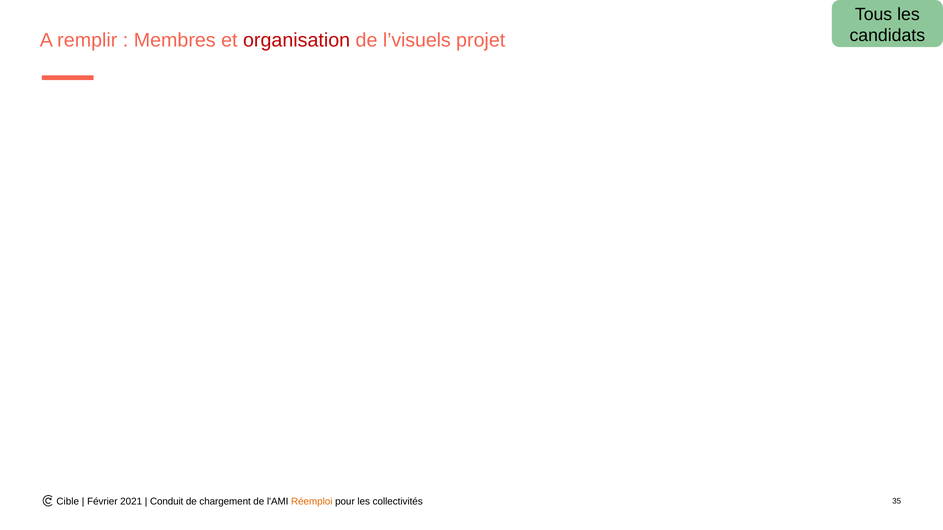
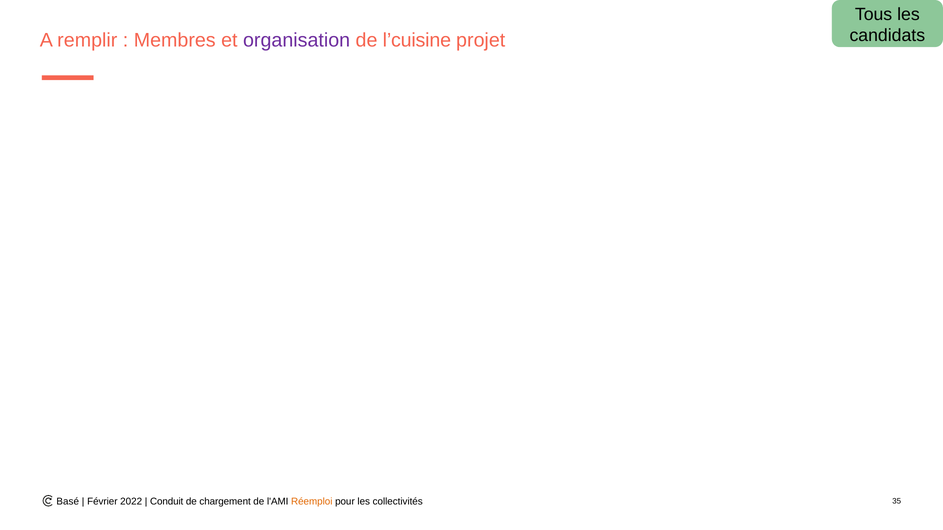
organisation colour: red -> purple (297, 40)
l’visuels: l’visuels -> l’cuisine (417, 40)
Cible: Cible -> Basé (68, 502)
2021: 2021 -> 2022 (131, 502)
